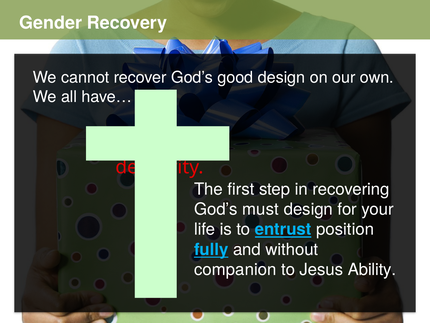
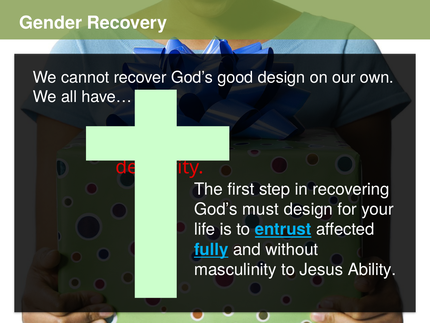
position: position -> affected (345, 229)
companion: companion -> masculinity (235, 269)
